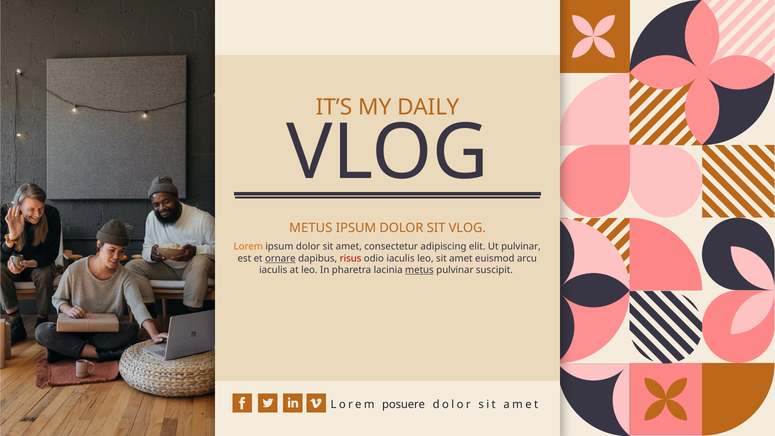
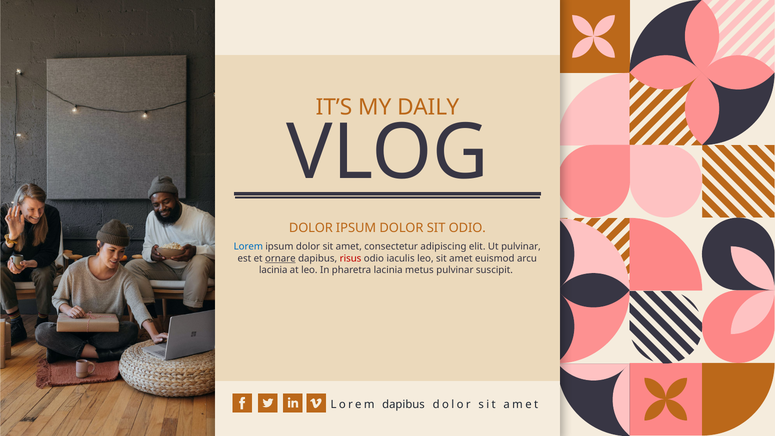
METUS: METUS -> DOLOR (311, 228)
SIT VLOG: VLOG -> ODIO (467, 228)
Lorem colour: orange -> blue (248, 247)
iaculis: iaculis -> lacinia (273, 270)
metus underline: present -> none (419, 270)
Lorem posuere: posuere -> dapibus (403, 405)
